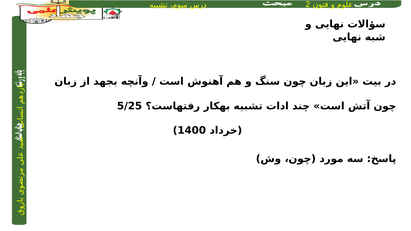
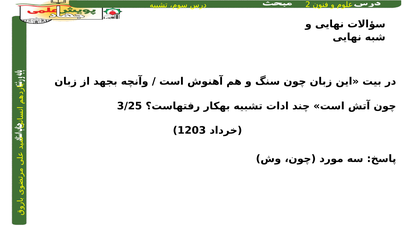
5/25: 5/25 -> 3/25 (130, 106)
1400: 1400 -> 1203 (192, 131)
